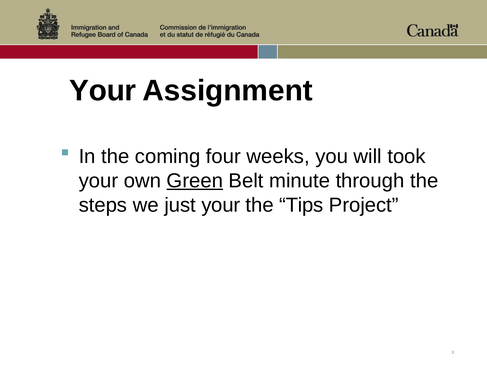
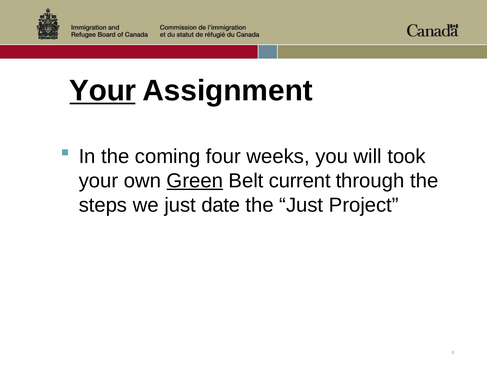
Your underline: none -> present (103, 91)
minute: minute -> current (300, 181)
just your: your -> date (221, 205)
the Tips: Tips -> Just (301, 205)
